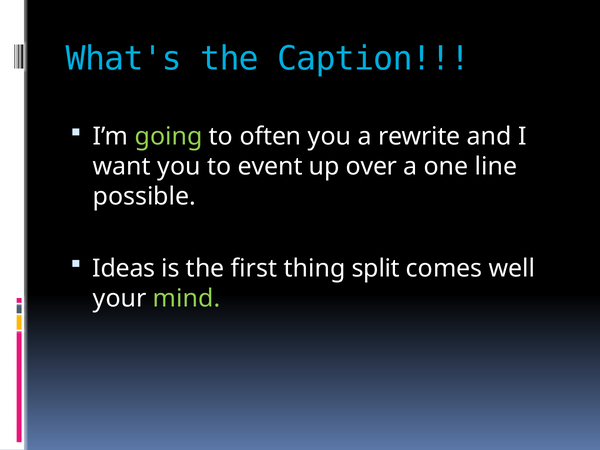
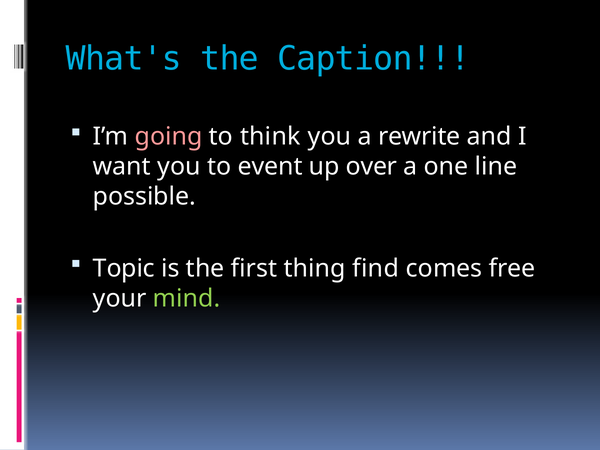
going colour: light green -> pink (169, 137)
often: often -> think (270, 137)
Ideas: Ideas -> Topic (124, 268)
split: split -> find (376, 268)
well: well -> free (512, 268)
